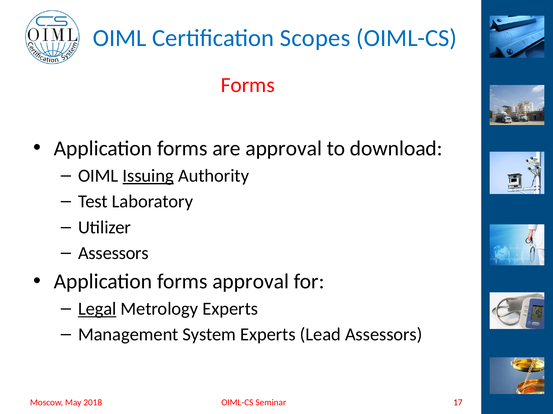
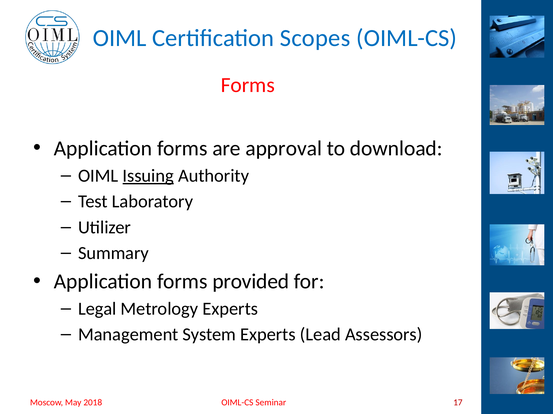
Assessors: Assessors -> Summary (113, 253)
forms approval: approval -> provided (251, 282)
Legal underline: present -> none (97, 309)
